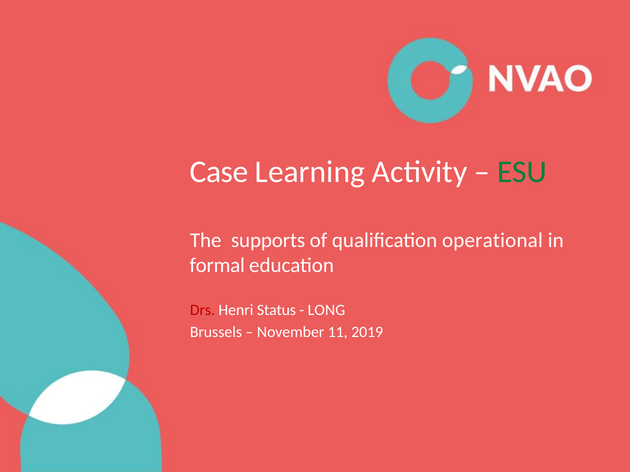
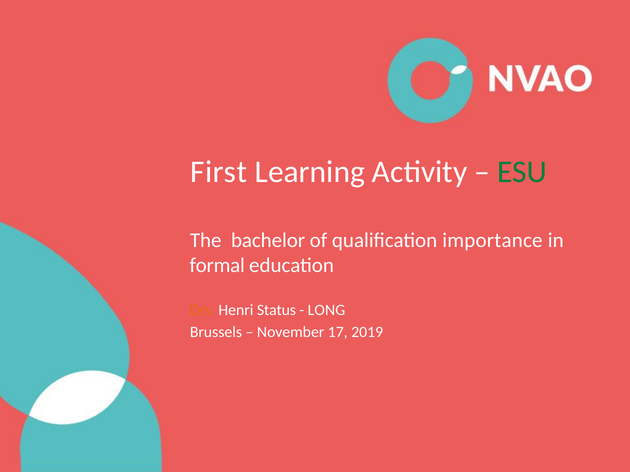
Case: Case -> First (219, 172)
supports: supports -> bachelor (268, 240)
operational: operational -> importance (492, 240)
Drs colour: red -> orange (202, 310)
11: 11 -> 17 (338, 333)
